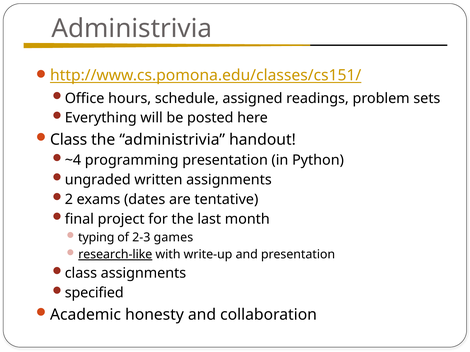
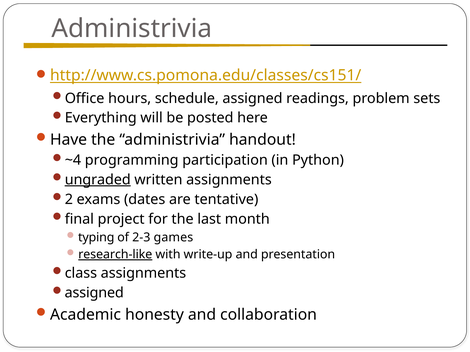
Class: Class -> Have (69, 140)
programming presentation: presentation -> participation (225, 160)
ungraded underline: none -> present (98, 180)
specified: specified -> assigned (94, 293)
